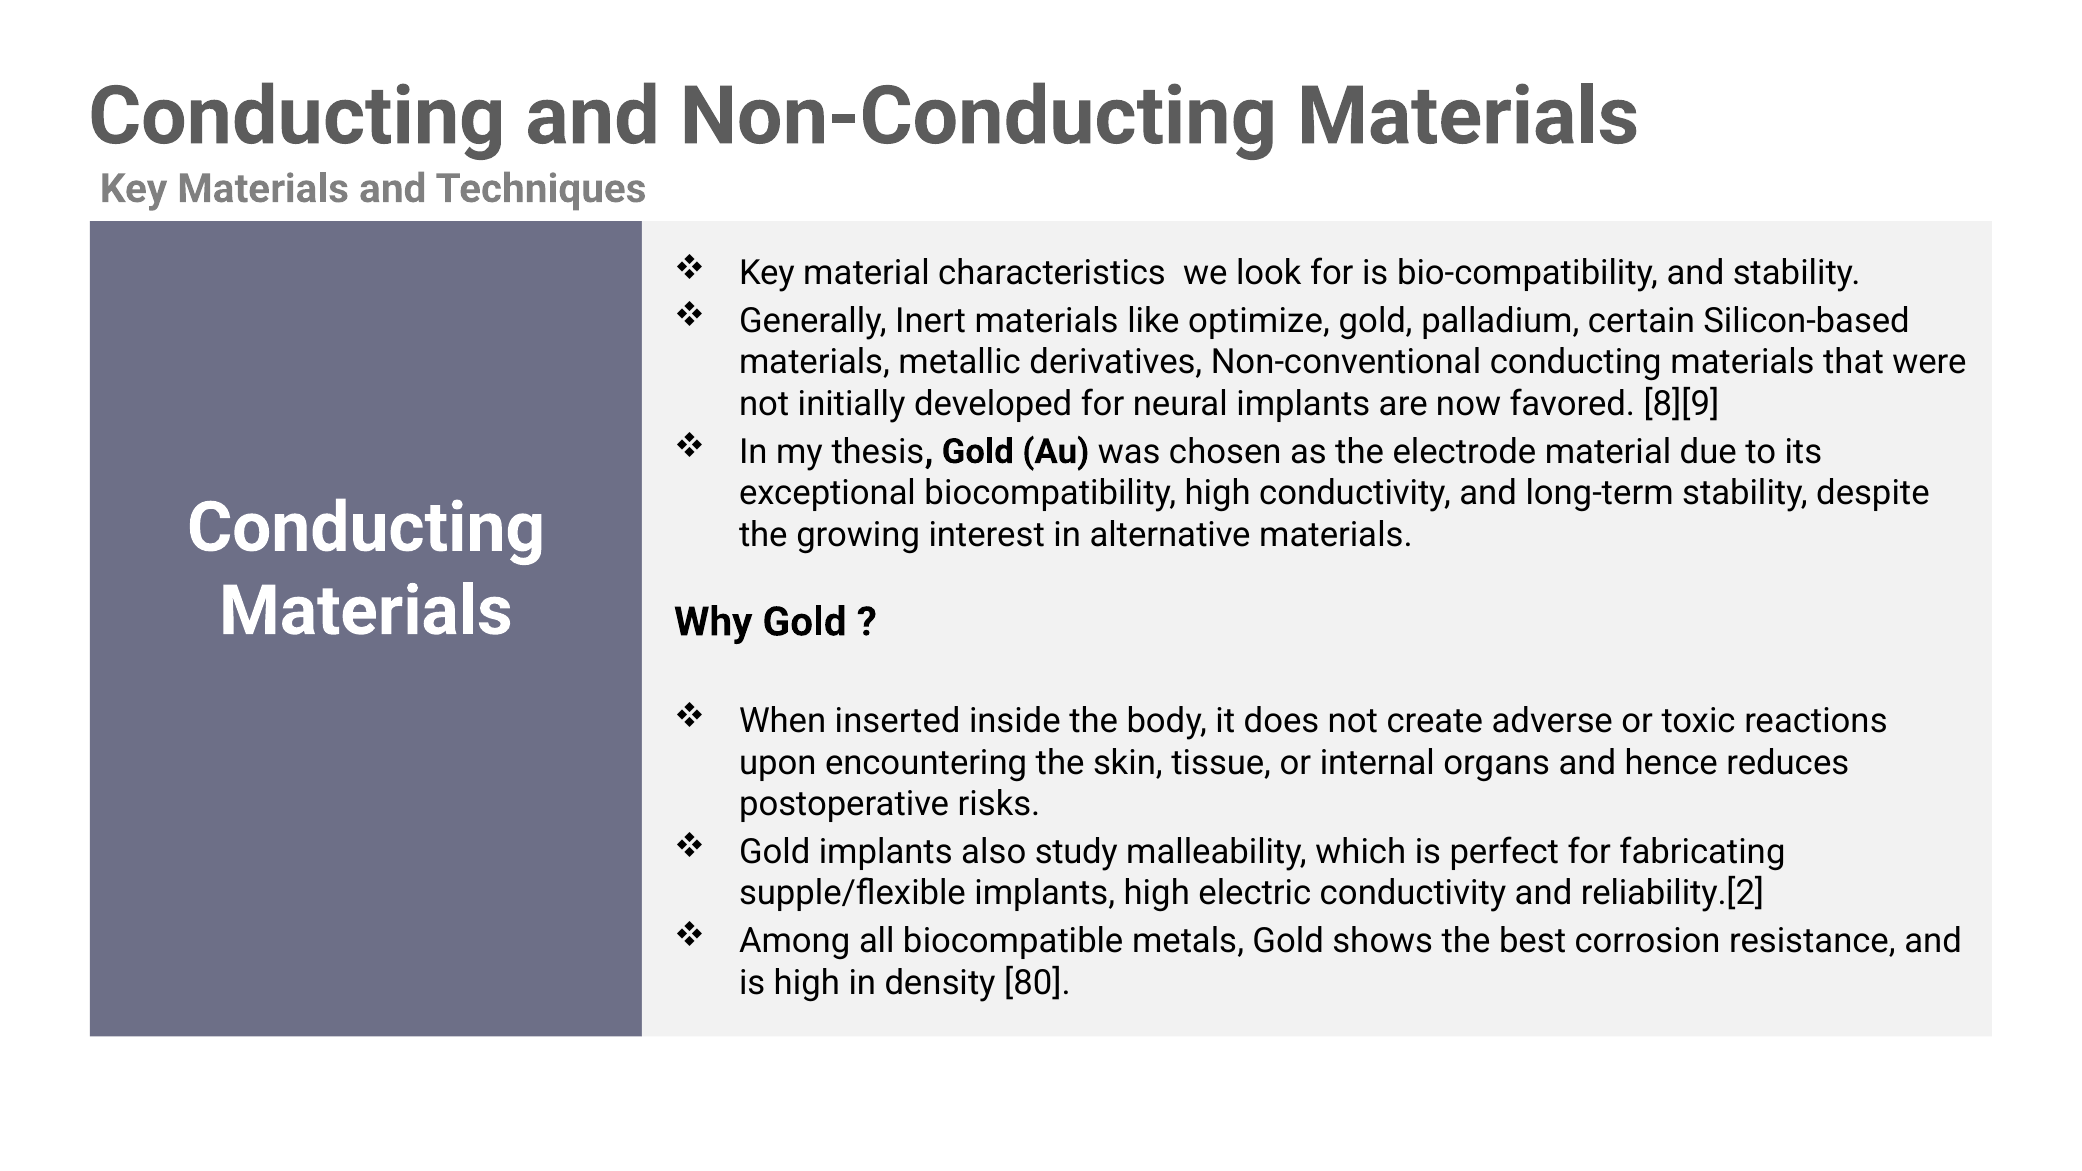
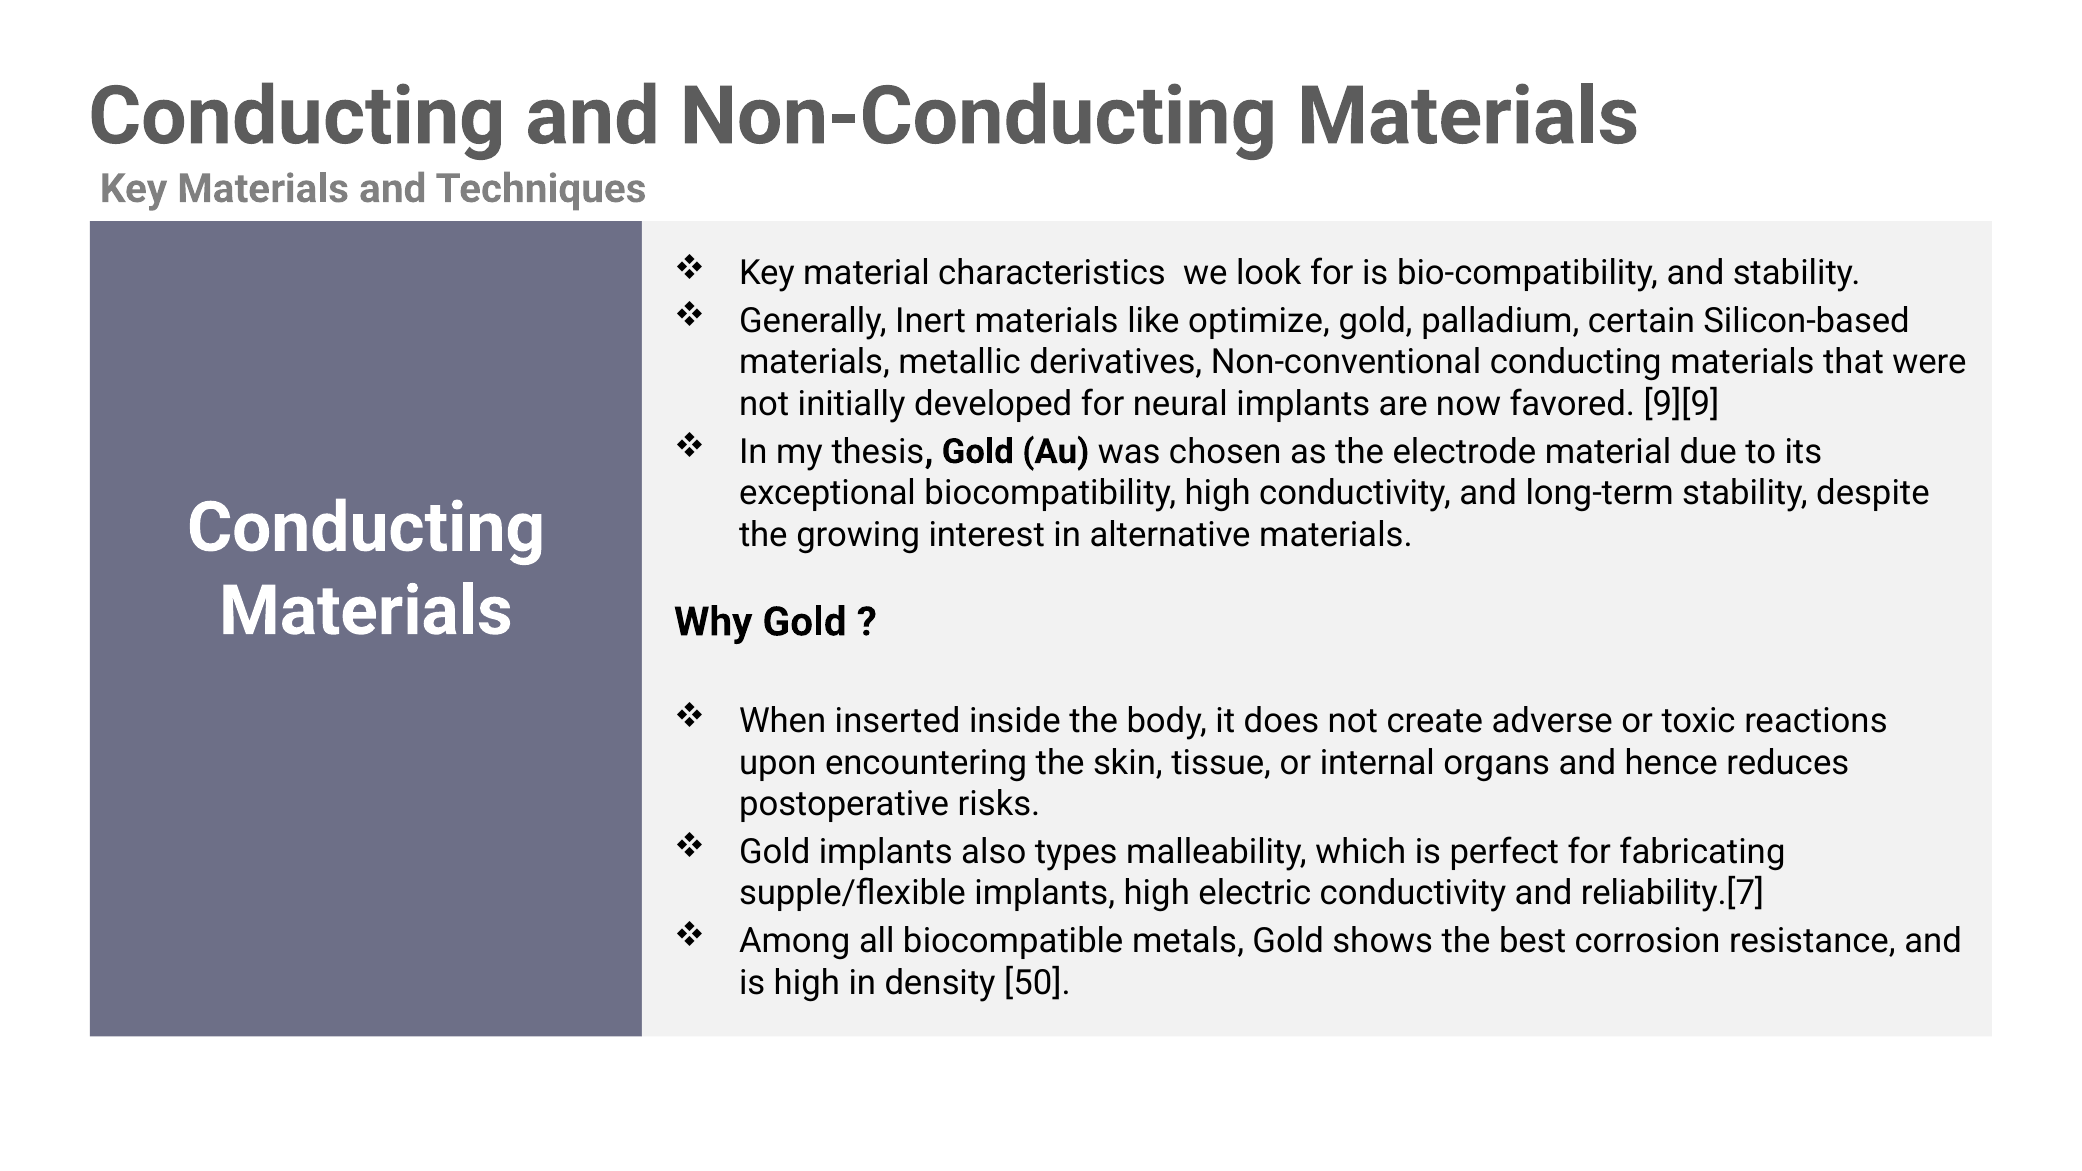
8][9: 8][9 -> 9][9 (1681, 404)
study: study -> types (1076, 852)
reliability.[2: reliability.[2 -> reliability.[7 (1672, 894)
80: 80 -> 50 (1037, 983)
